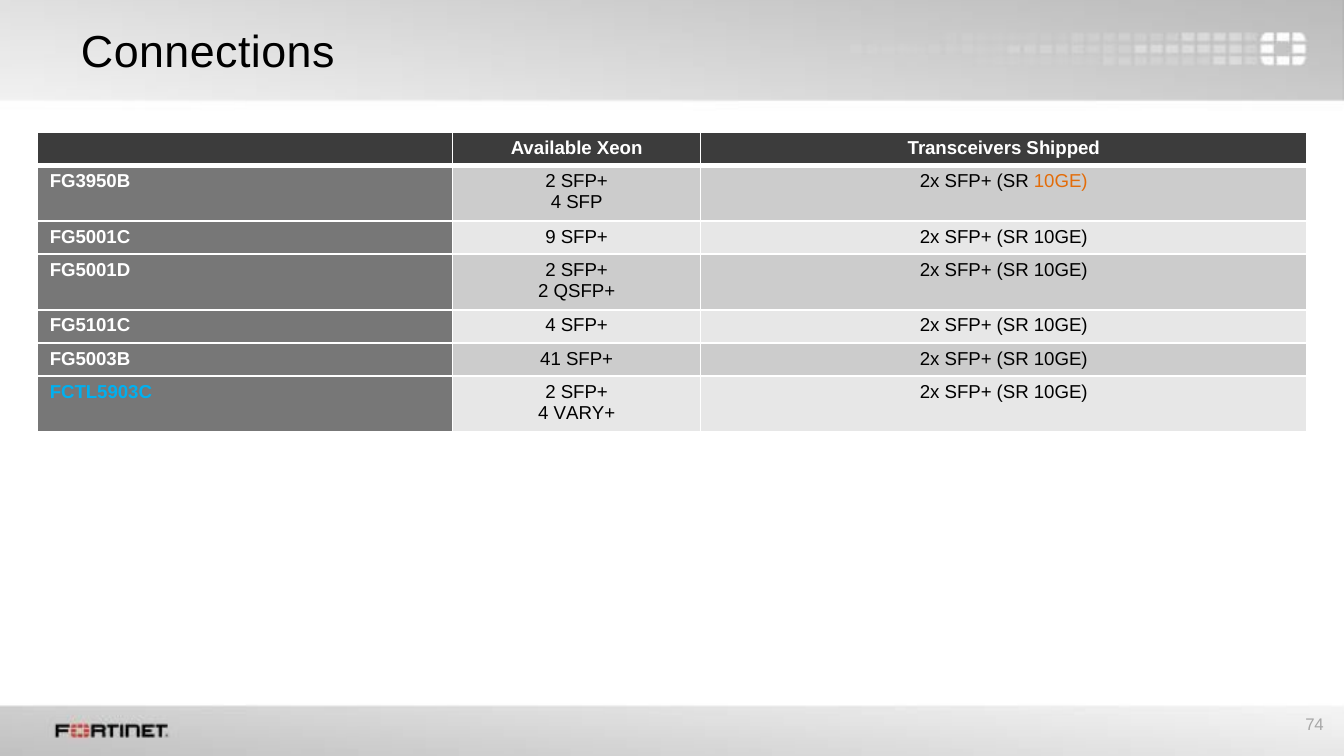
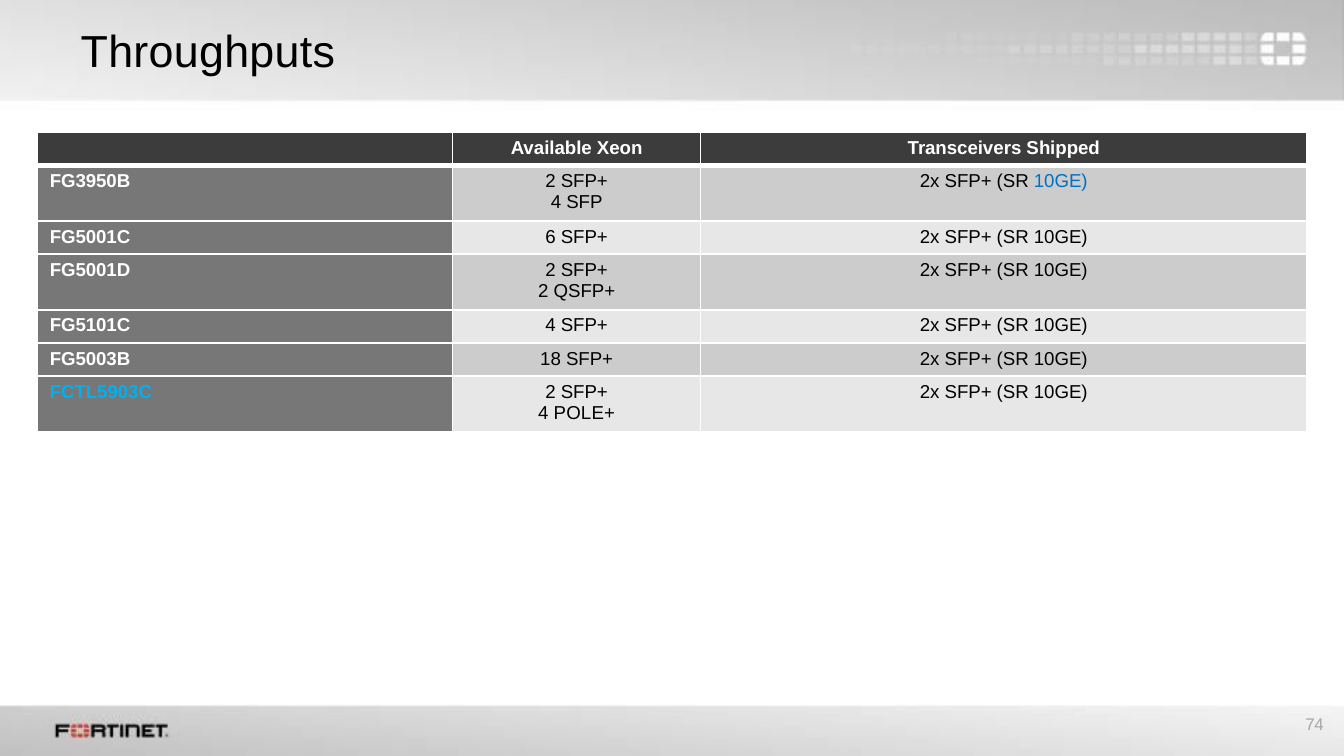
Connections: Connections -> Throughputs (208, 53)
10GE colour: orange -> blue (1061, 182)
9: 9 -> 6 (551, 237)
41: 41 -> 18 (551, 359)
VARY+: VARY+ -> POLE+ (584, 413)
